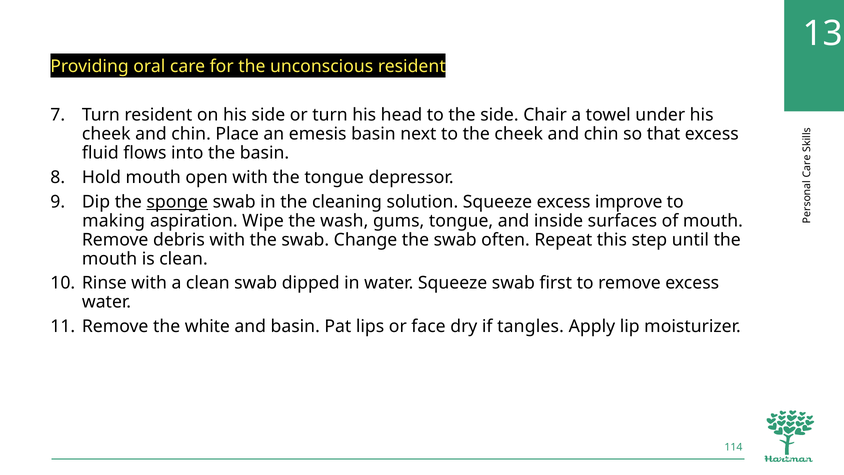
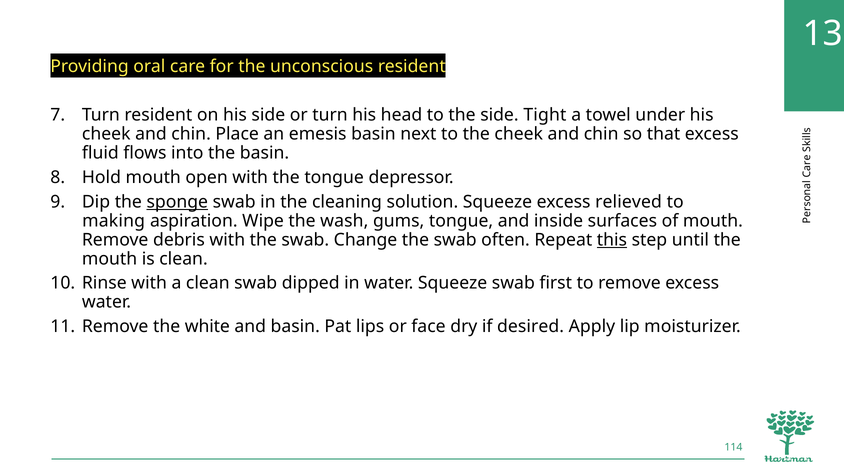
Chair: Chair -> Tight (545, 115)
improve: improve -> relieved (629, 202)
this underline: none -> present (612, 240)
tangles: tangles -> desired (531, 326)
